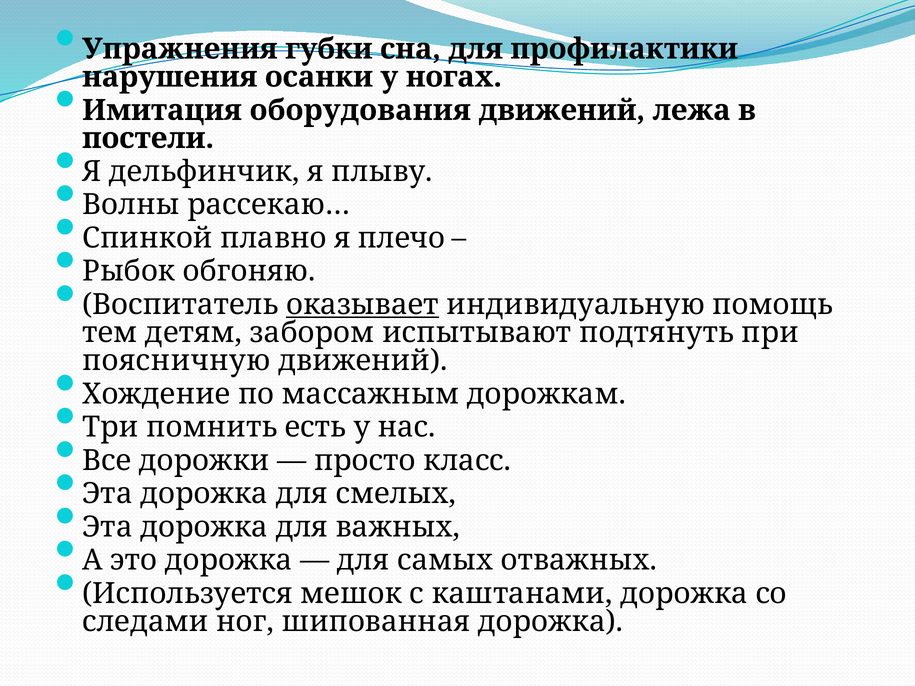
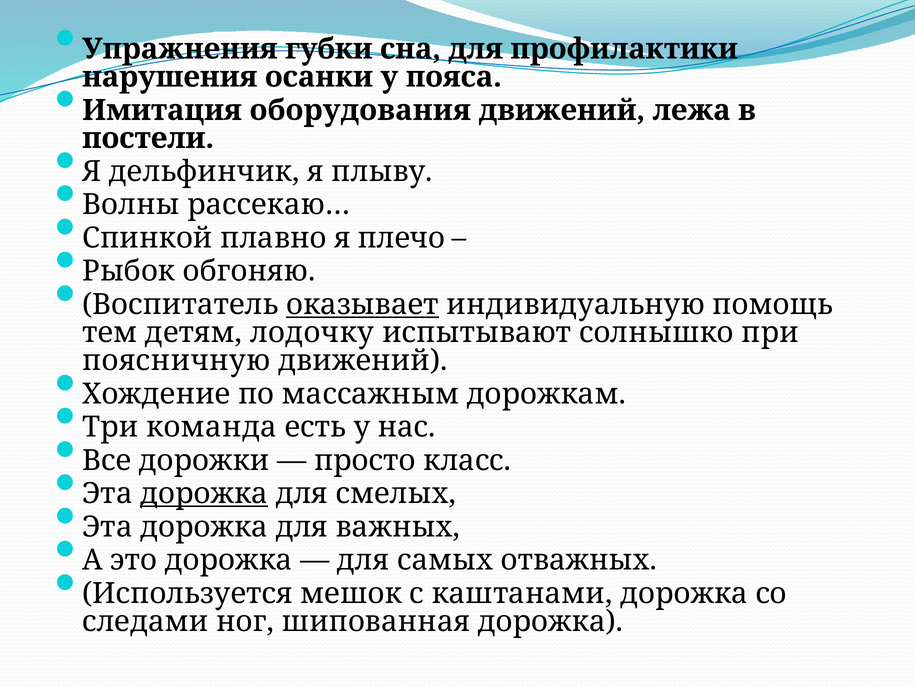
ногах: ногах -> пояса (454, 77)
забором: забором -> лодочку (312, 333)
подтянуть: подтянуть -> солнышко (656, 333)
помнить: помнить -> команда (212, 427)
дорожка underline: none -> present (204, 494)
